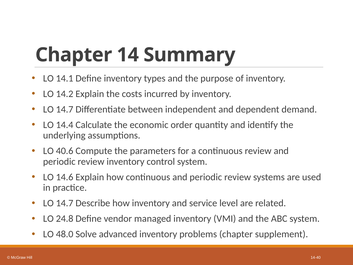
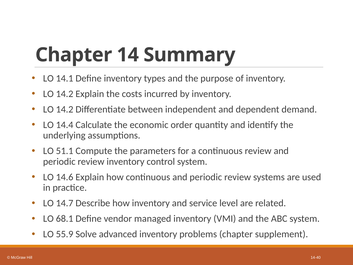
14.7: 14.7 -> 14.2 (65, 109)
40.6: 40.6 -> 51.1 (65, 151)
24.8: 24.8 -> 68.1 (65, 219)
48.0: 48.0 -> 55.9 (65, 234)
